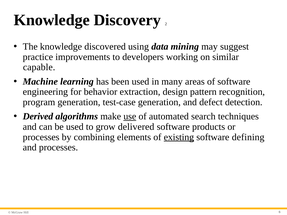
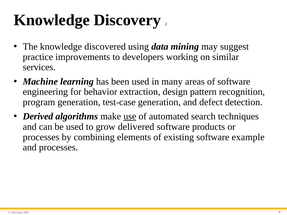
capable: capable -> services (39, 67)
existing underline: present -> none (179, 137)
defining: defining -> example (248, 137)
